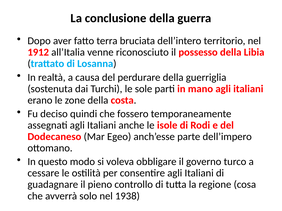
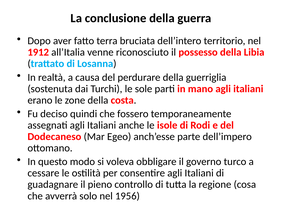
1938: 1938 -> 1956 (127, 196)
